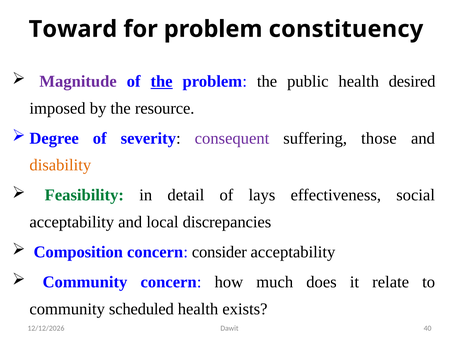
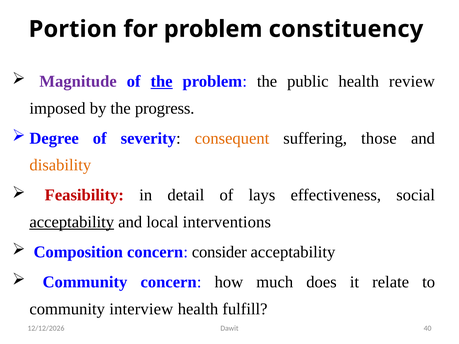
Toward: Toward -> Portion (73, 29)
desired: desired -> review (412, 82)
resource: resource -> progress (165, 108)
consequent colour: purple -> orange (232, 138)
Feasibility colour: green -> red (84, 195)
acceptability underline: none -> present (72, 222)
discrepancies: discrepancies -> interventions (227, 222)
scheduled: scheduled -> interview (141, 309)
exists: exists -> fulfill (245, 309)
